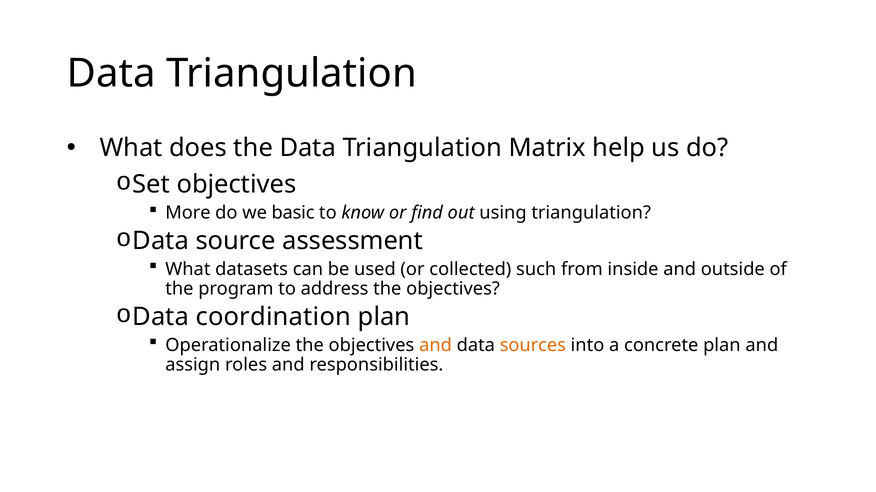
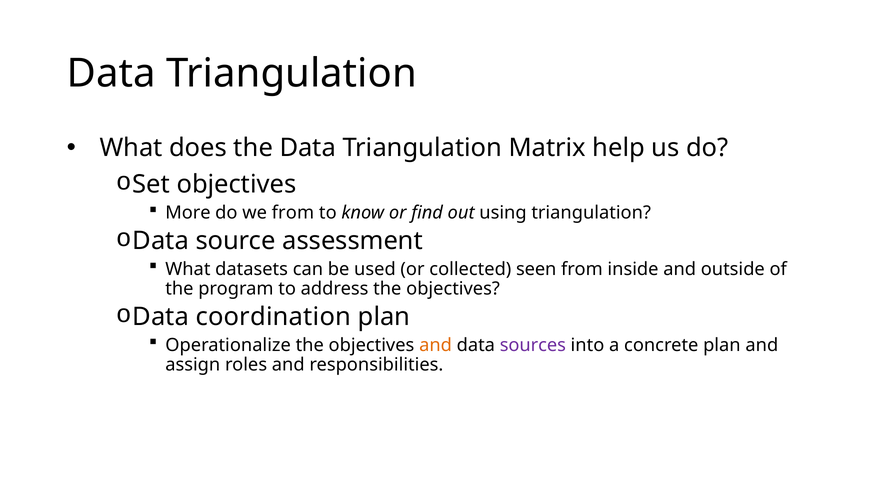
we basic: basic -> from (293, 213)
such: such -> seen (536, 269)
sources colour: orange -> purple (533, 346)
